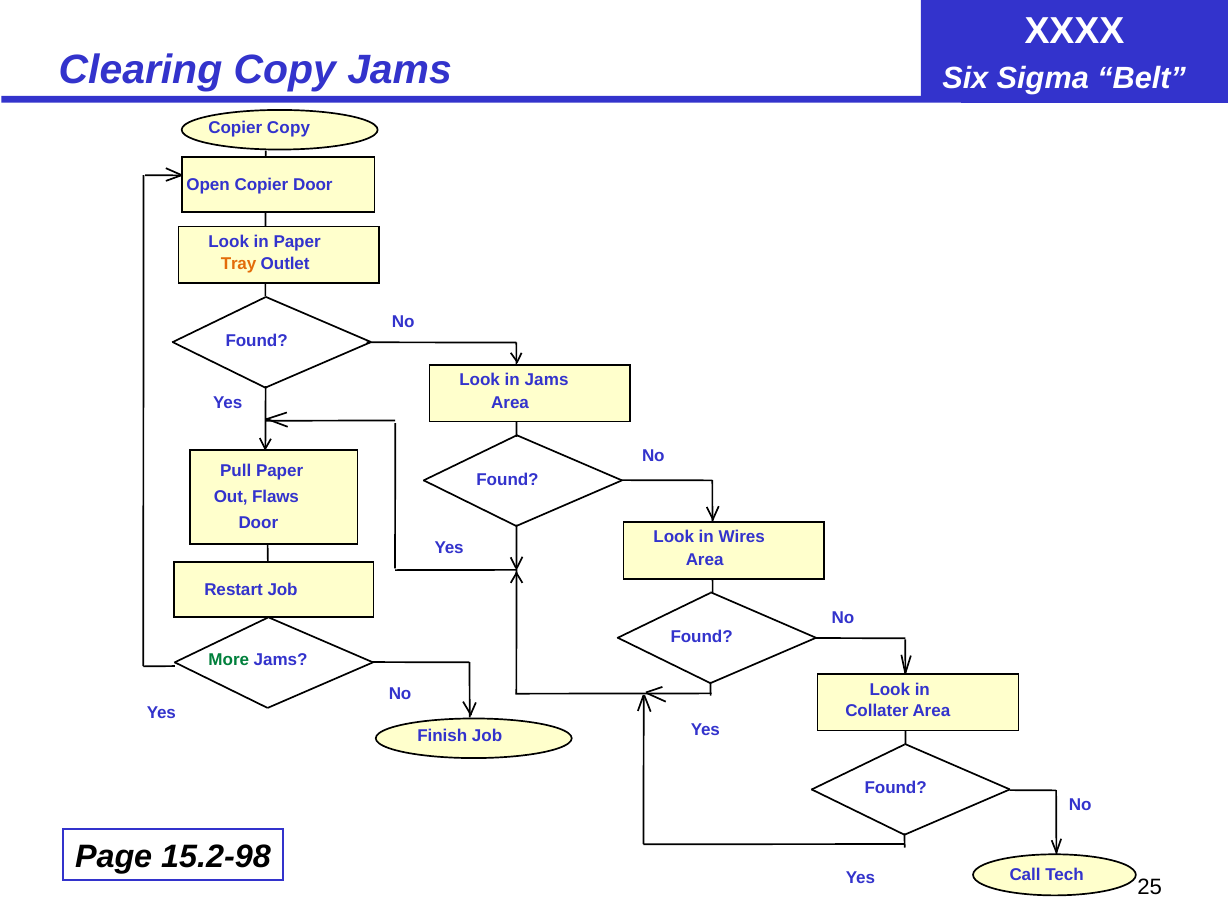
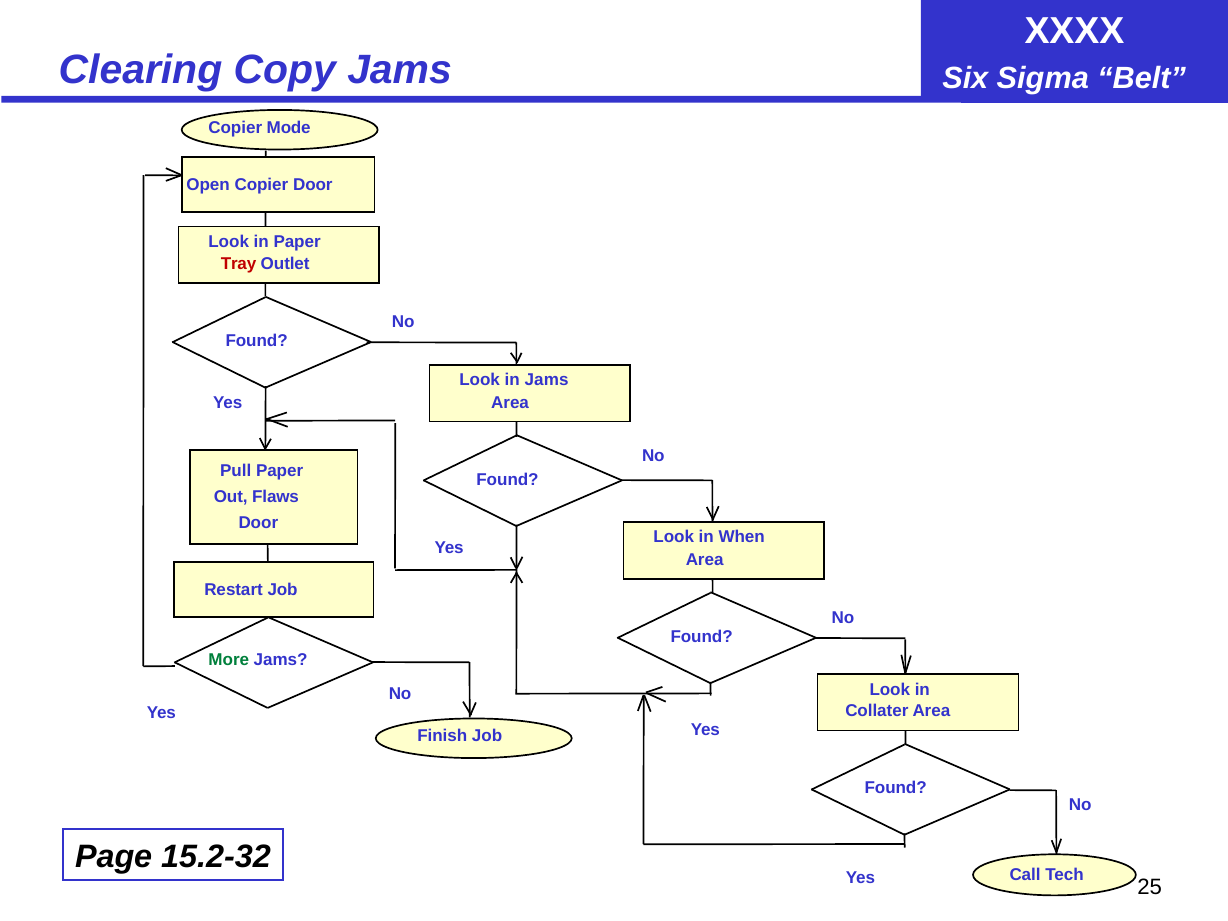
Copier Copy: Copy -> Mode (289, 128)
Tray colour: orange -> red (239, 264)
Wires: Wires -> When (742, 537)
15.2-98: 15.2-98 -> 15.2-32 (216, 857)
